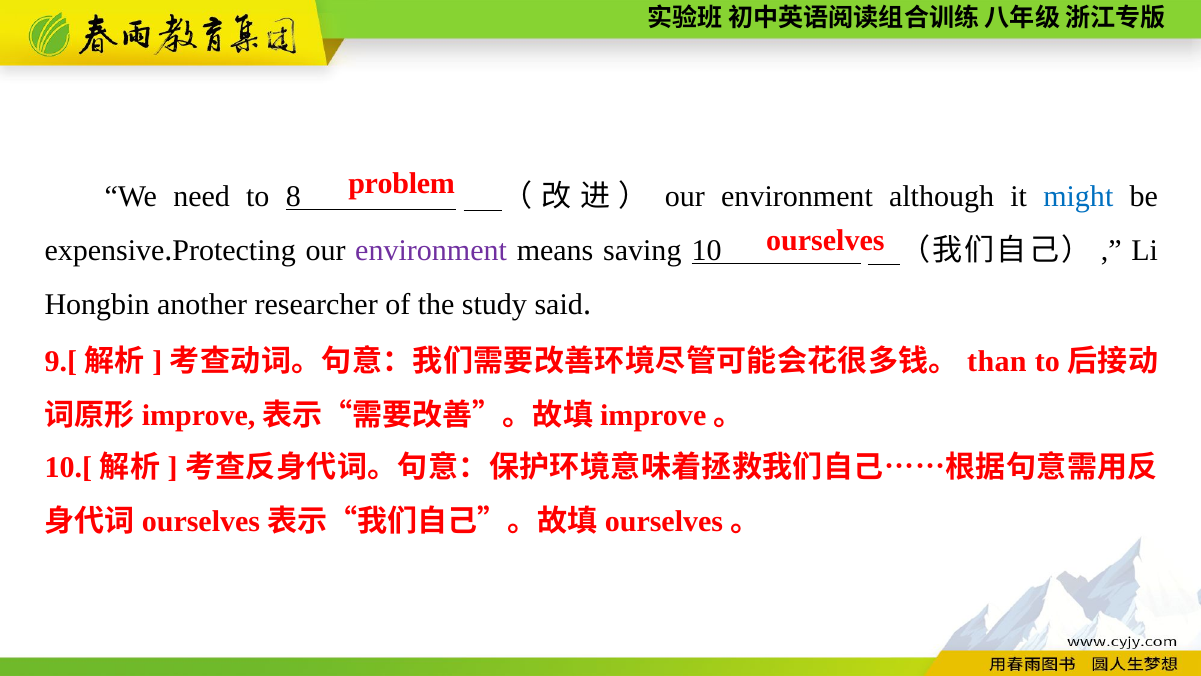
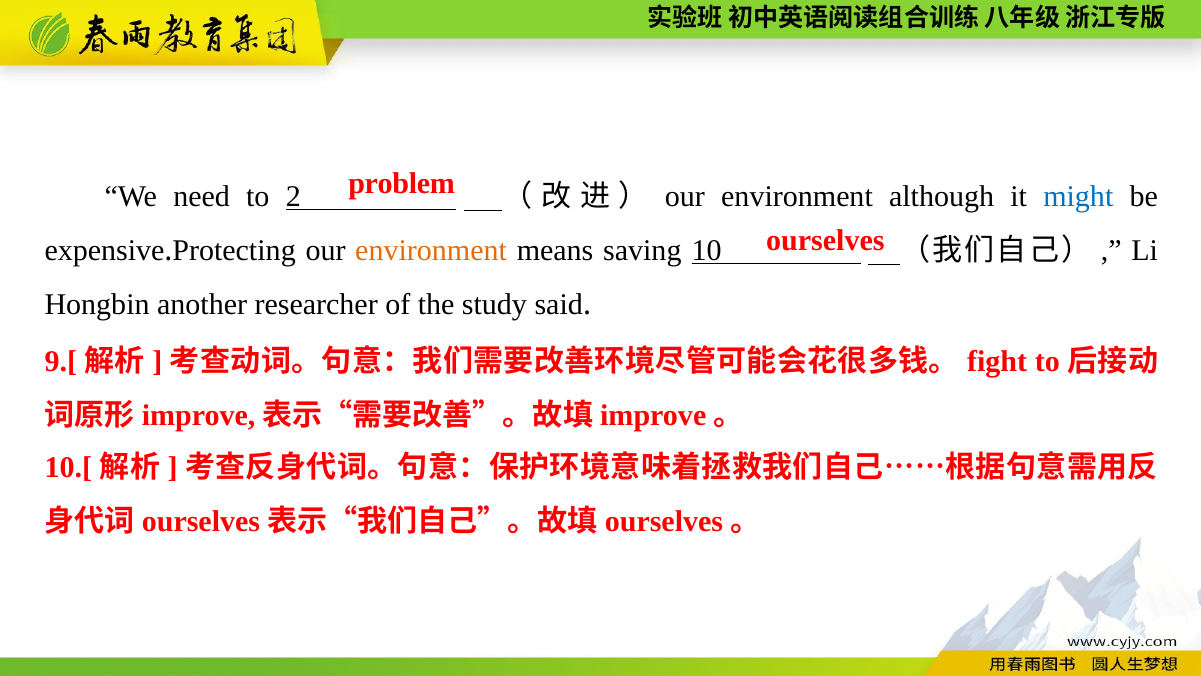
8: 8 -> 2 (293, 196)
environment colour: purple -> orange (431, 250)
than: than -> fight (997, 361)
